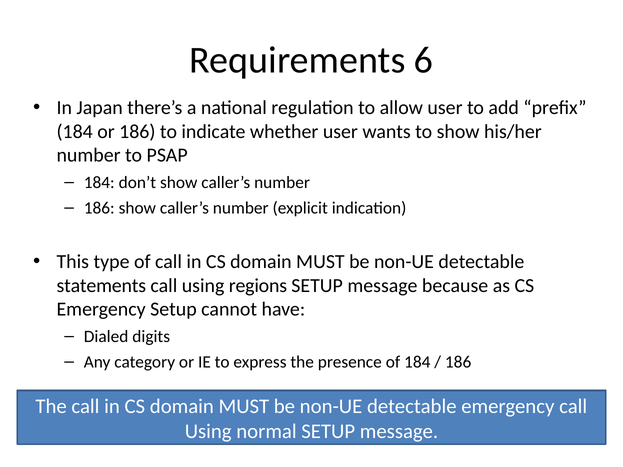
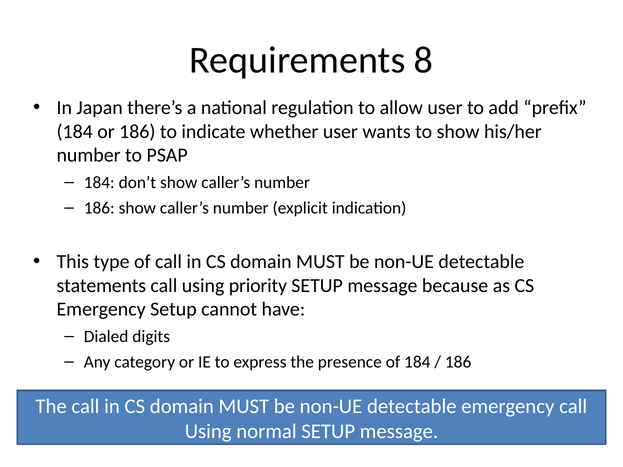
6: 6 -> 8 (424, 60)
regions: regions -> priority (258, 286)
